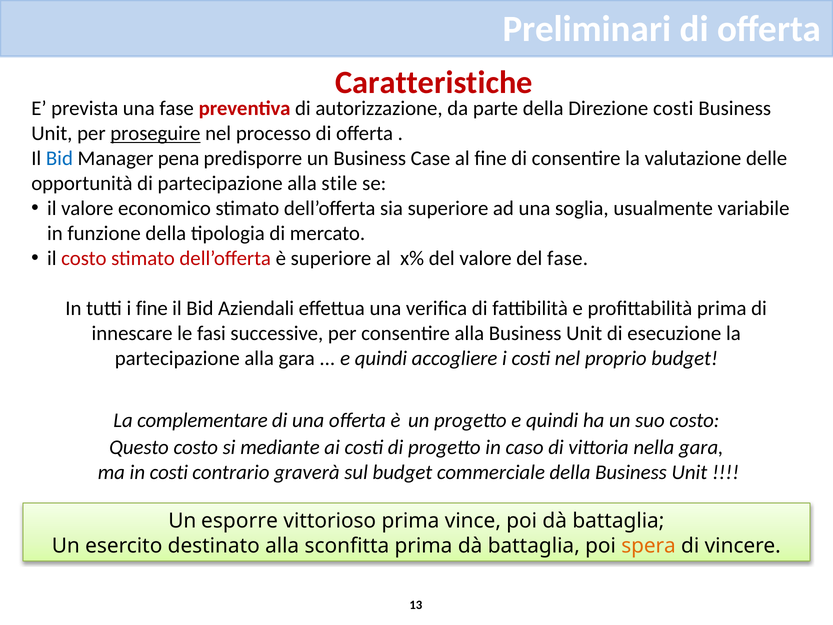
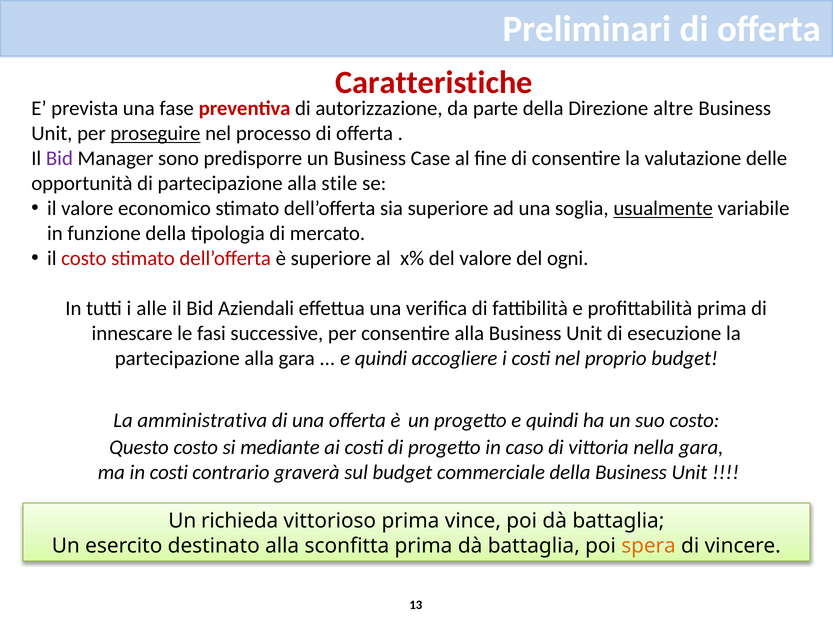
Direzione costi: costi -> altre (673, 109)
Bid colour: blue -> purple (59, 158)
pena: pena -> sono (179, 158)
usualmente underline: none -> present (663, 208)
del fase: fase -> ogni (568, 258)
i fine: fine -> alle (152, 308)
complementare: complementare -> amministrativa (202, 420)
esporre: esporre -> richieda (240, 521)
